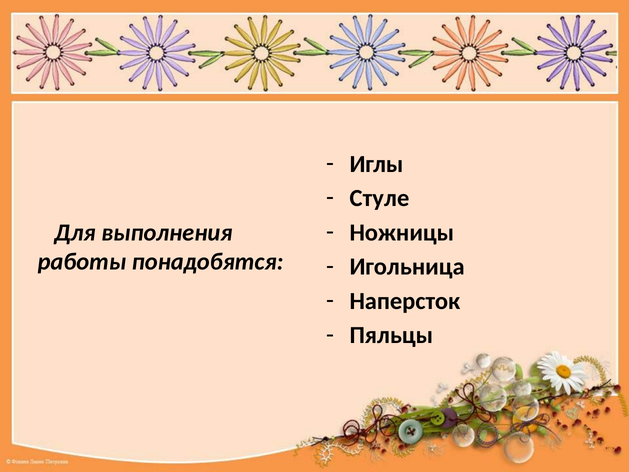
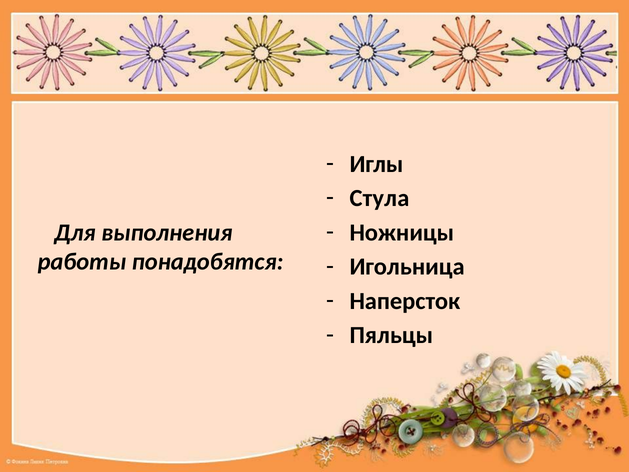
Стуле: Стуле -> Стула (379, 198)
